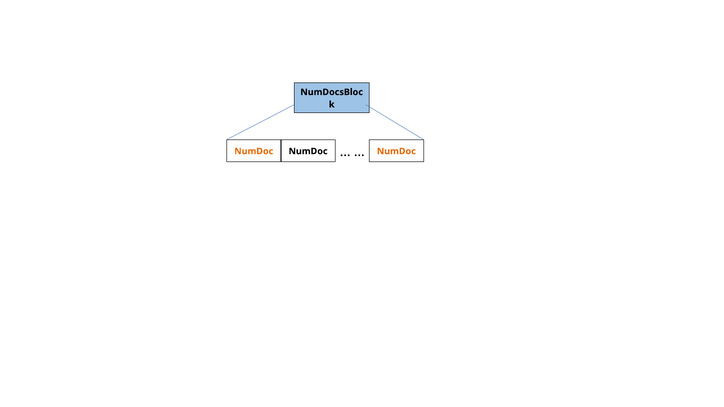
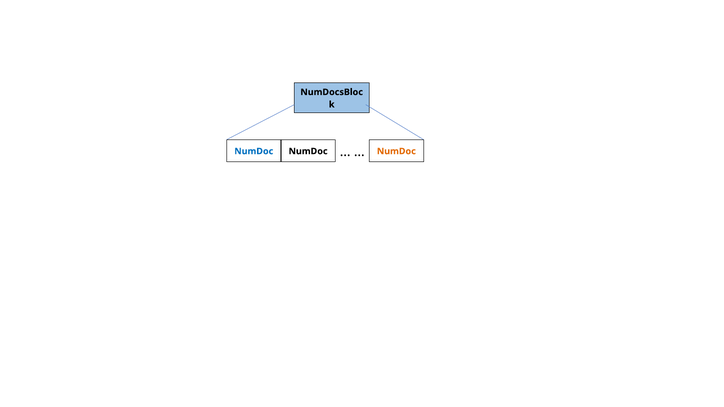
NumDoc colour: orange -> blue (254, 151)
